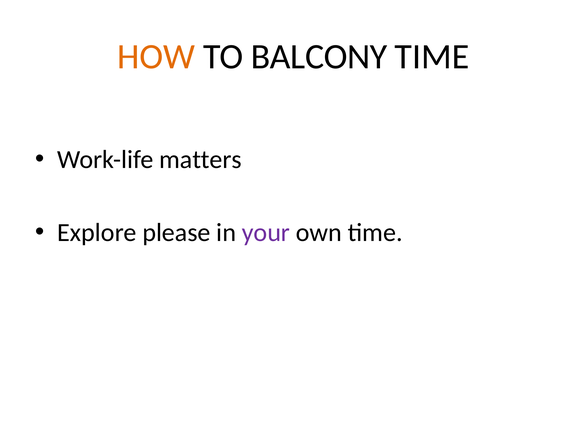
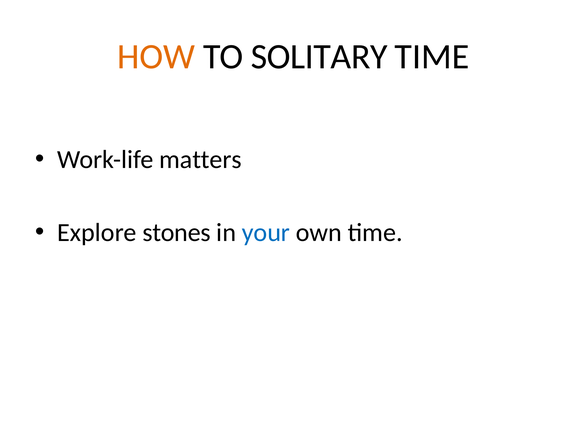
BALCONY: BALCONY -> SOLITARY (319, 57)
please: please -> stones (177, 233)
your colour: purple -> blue (266, 233)
